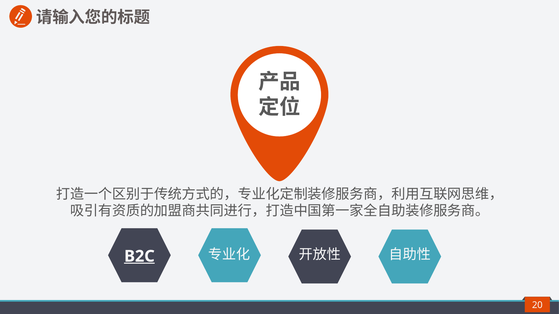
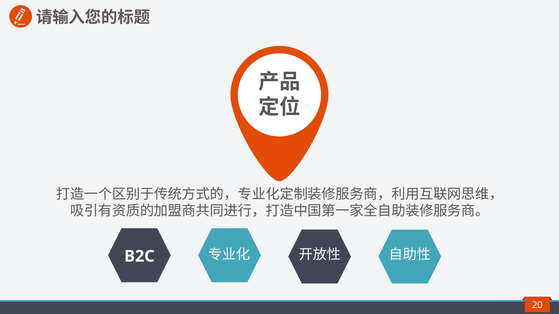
B2C underline: present -> none (139, 256)
